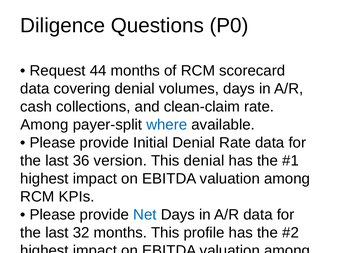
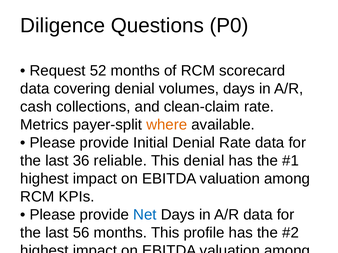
44: 44 -> 52 (98, 71)
Among: Among -> Metrics (44, 125)
where colour: blue -> orange (167, 125)
version: version -> reliable (120, 161)
32: 32 -> 56 (81, 233)
